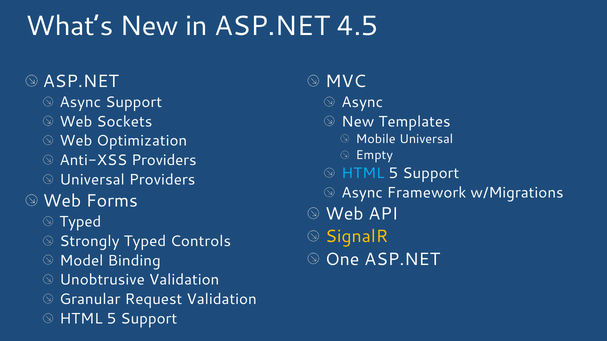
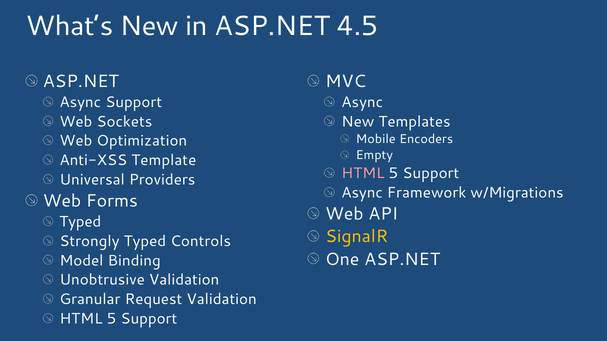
Mobile Universal: Universal -> Encoders (426, 139)
Anti-XSS Providers: Providers -> Template (164, 161)
HTML colour: light blue -> pink (363, 174)
